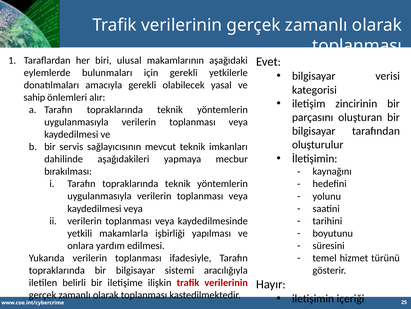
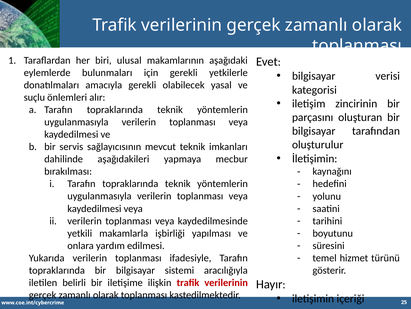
sahip: sahip -> suçlu (34, 97)
